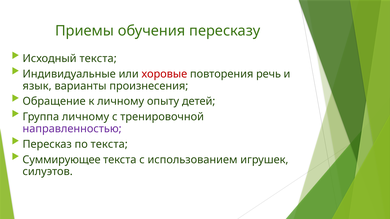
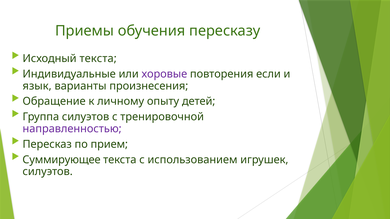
хоровые colour: red -> purple (164, 74)
речь: речь -> если (268, 74)
Группа личному: личному -> силуэтов (86, 117)
по текста: текста -> прием (109, 144)
